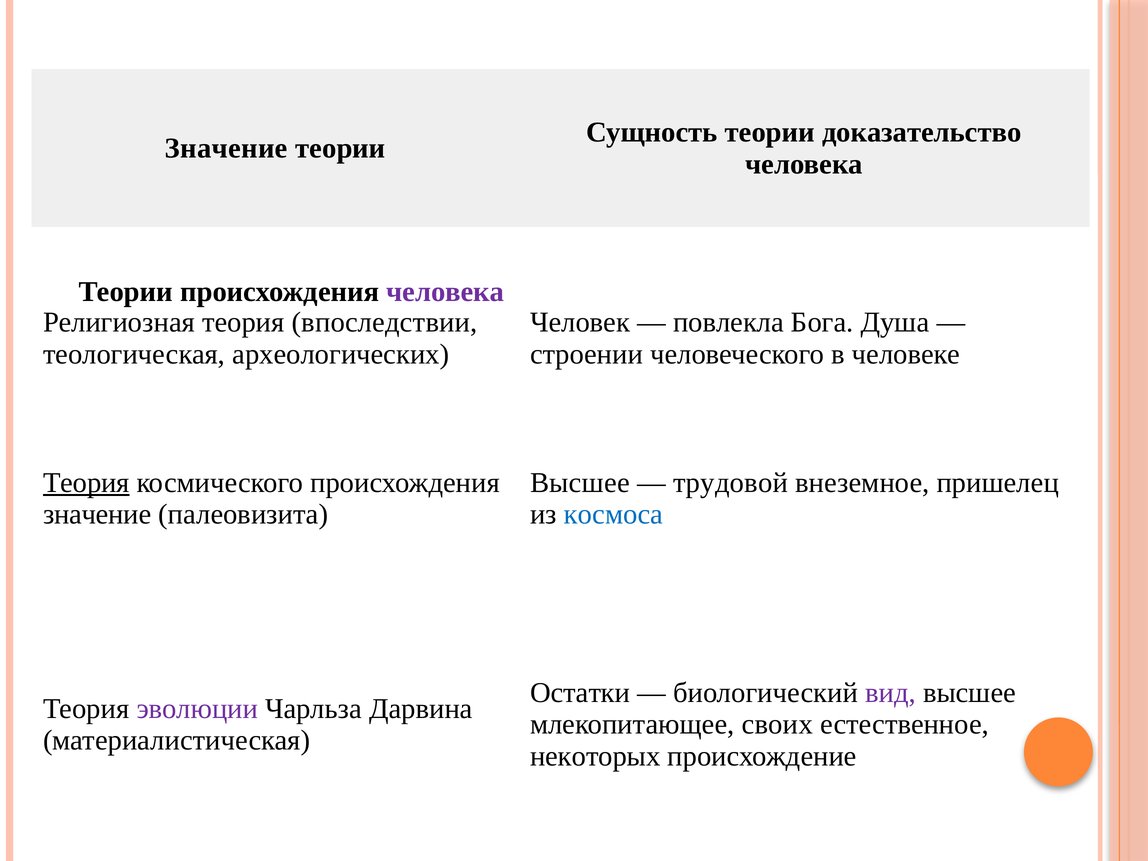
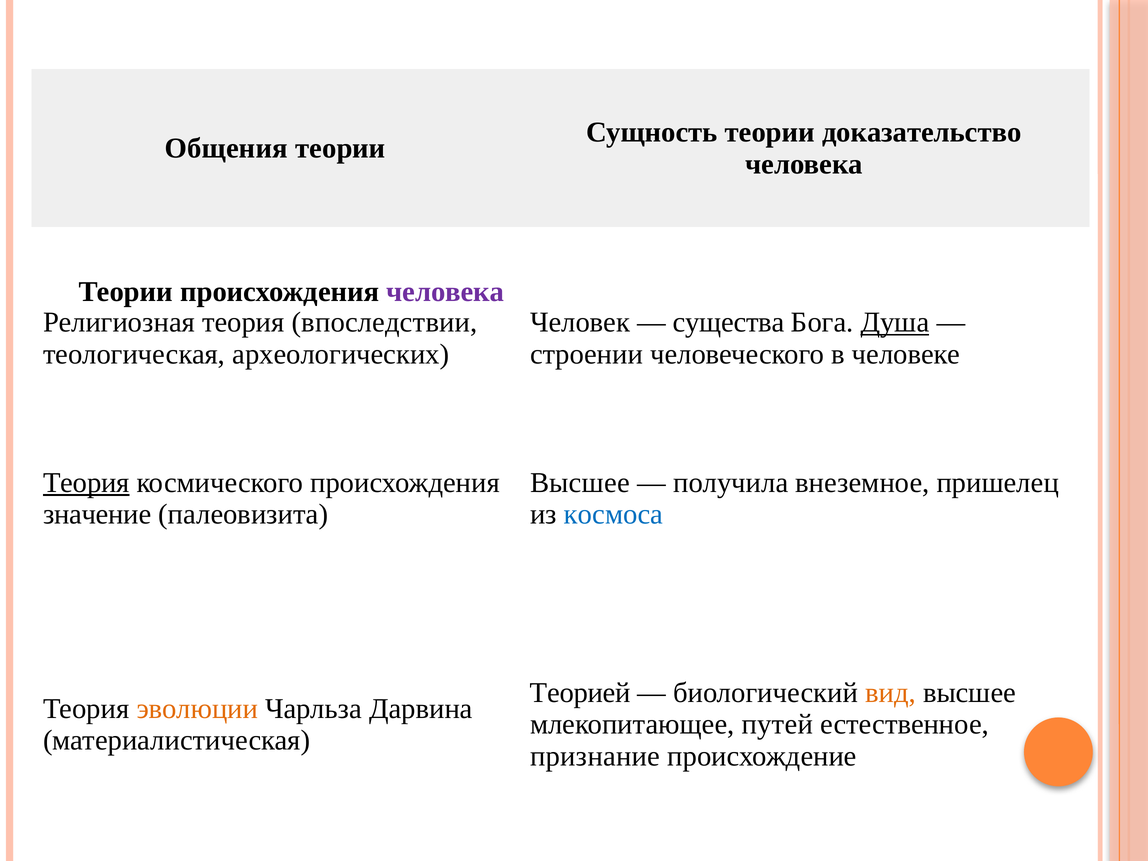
Значение: Значение -> Общения (226, 148)
повлекла: повлекла -> существа (729, 322)
Душа underline: none -> present (895, 322)
трудовой: трудовой -> получила (731, 483)
Остатки: Остатки -> Теорией (580, 693)
вид colour: purple -> orange (890, 693)
эволюции colour: purple -> orange (197, 709)
своих: своих -> путей (777, 724)
некоторых: некоторых -> признание (595, 756)
